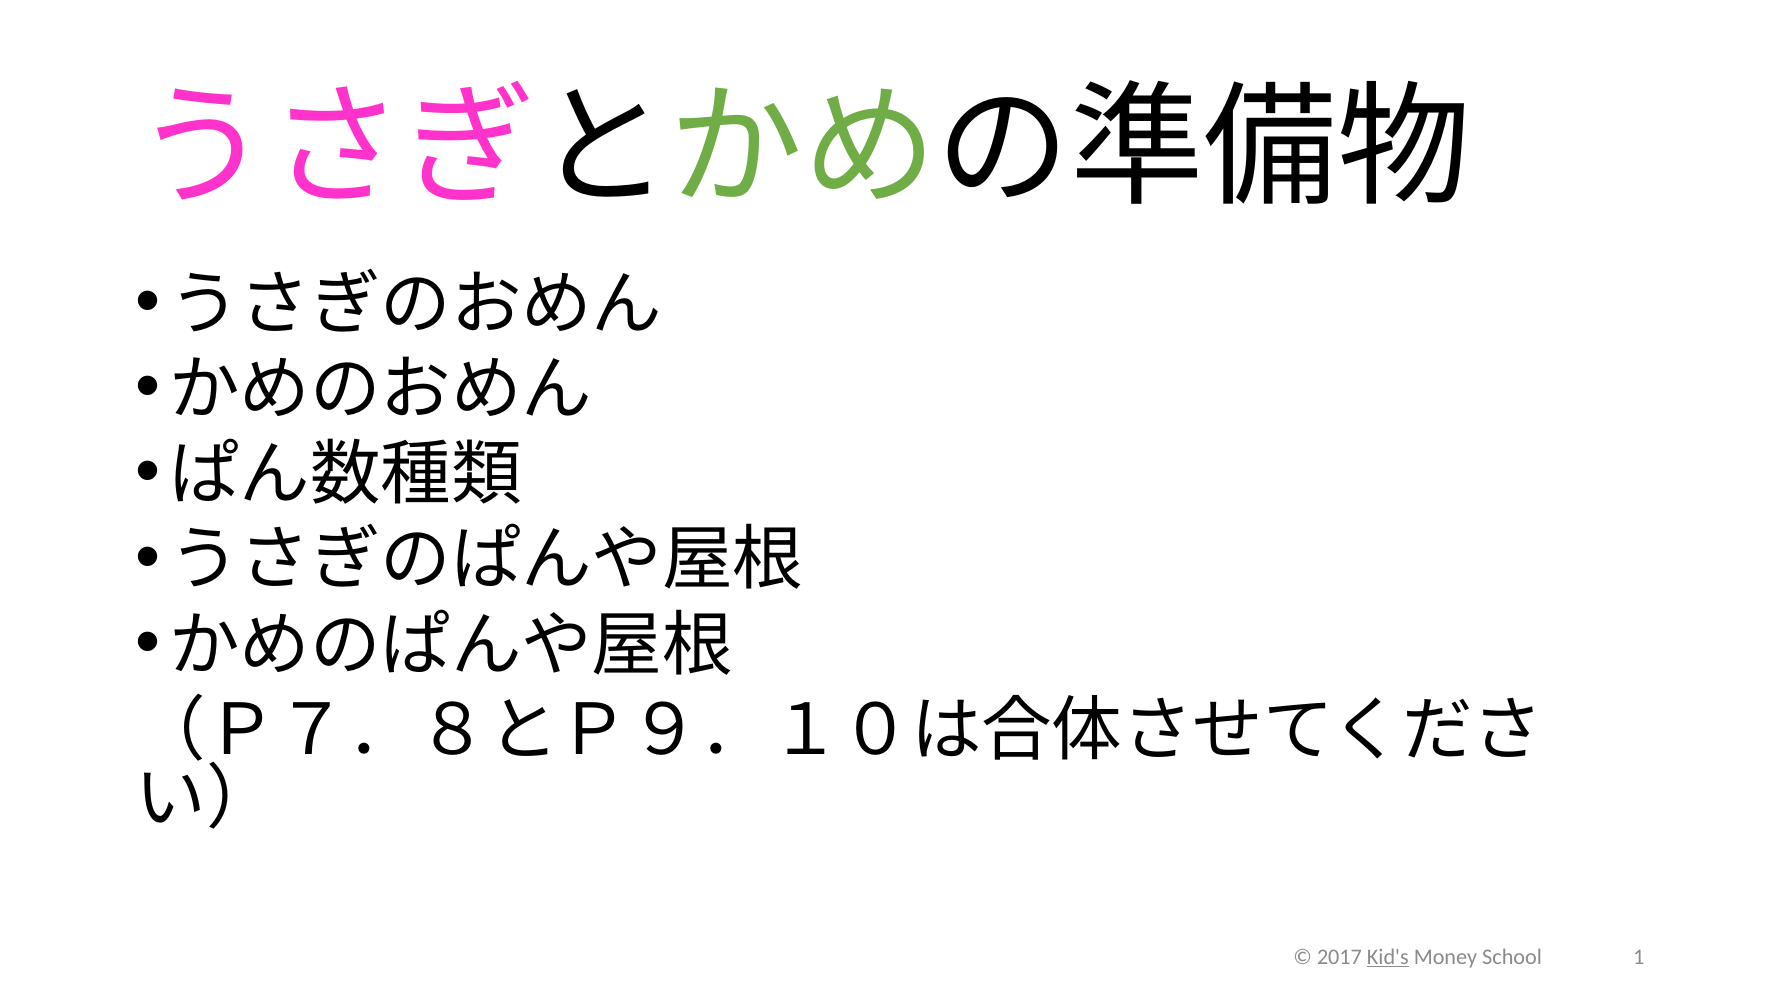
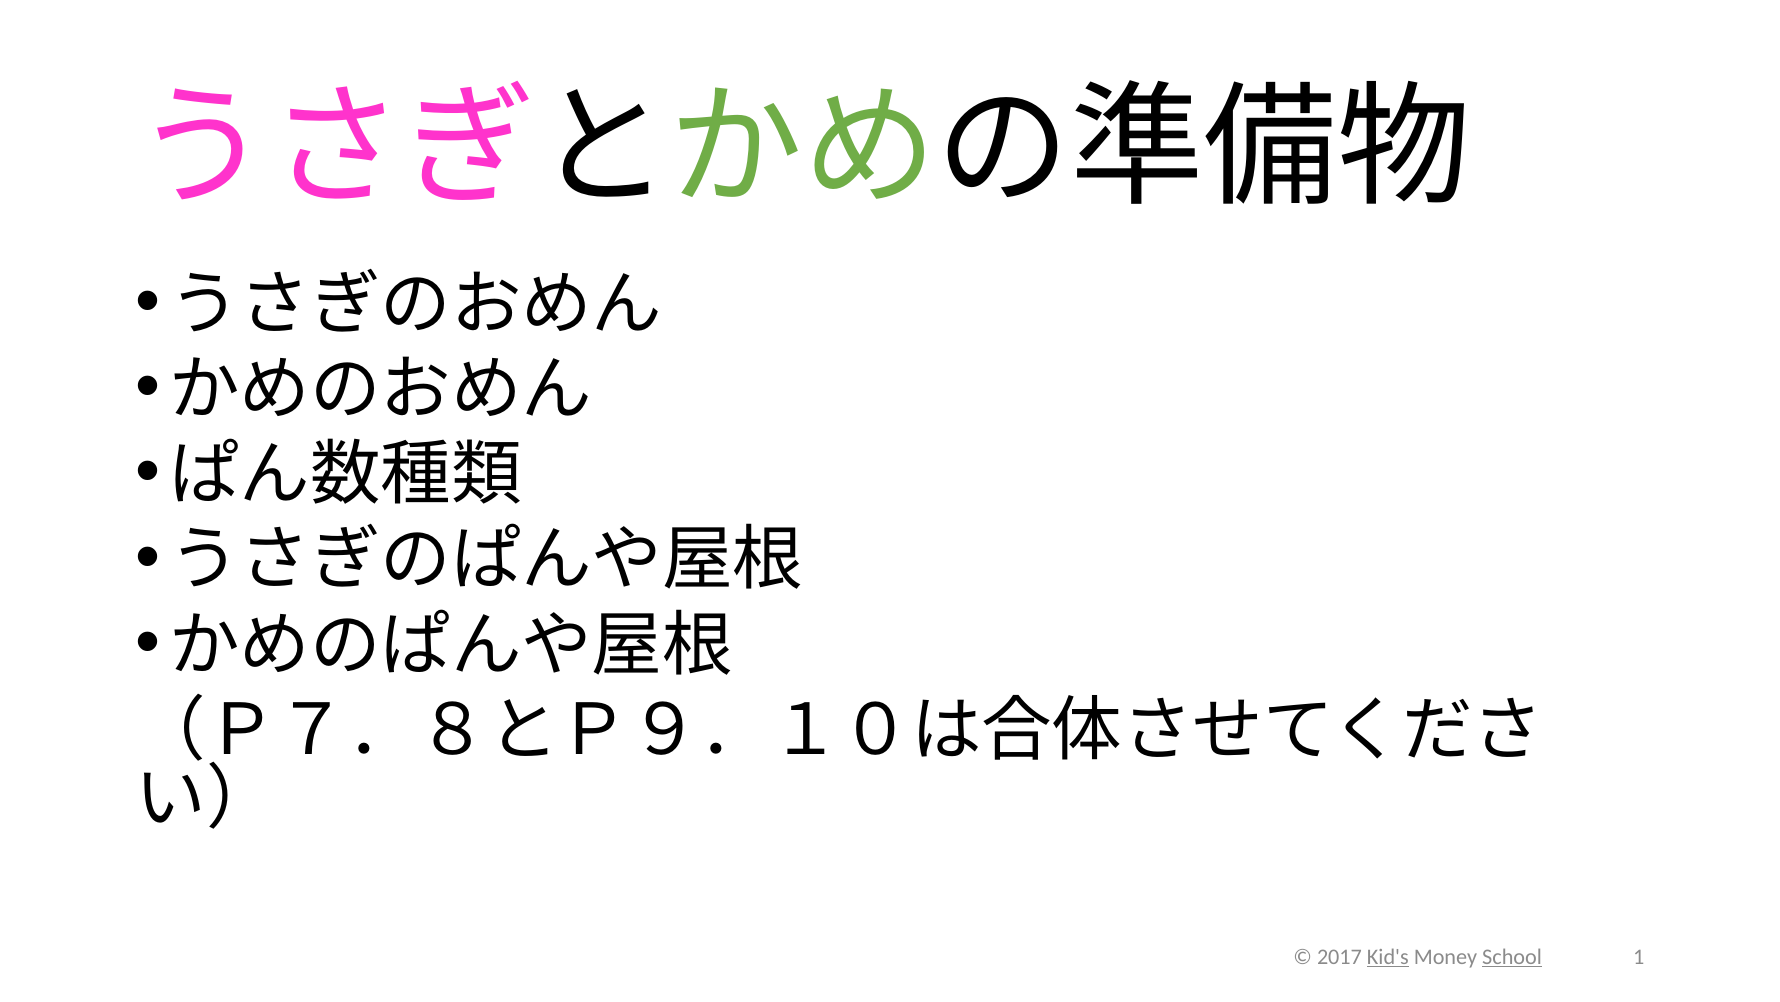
School underline: none -> present (1512, 956)
